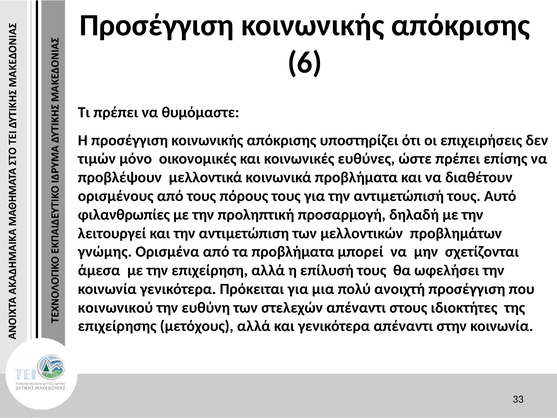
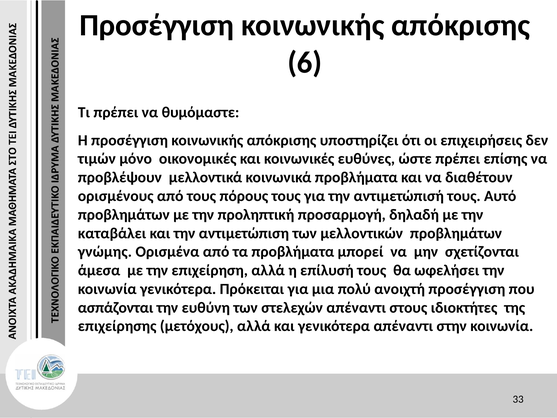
φιλανθρωπίες: φιλανθρωπίες -> προβλημάτων (124, 215)
λειτουργεί: λειτουργεί -> καταβάλει (112, 233)
κοινωνικού: κοινωνικού -> ασπάζονται (116, 307)
